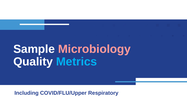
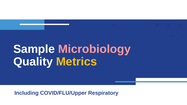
Metrics colour: light blue -> yellow (77, 62)
